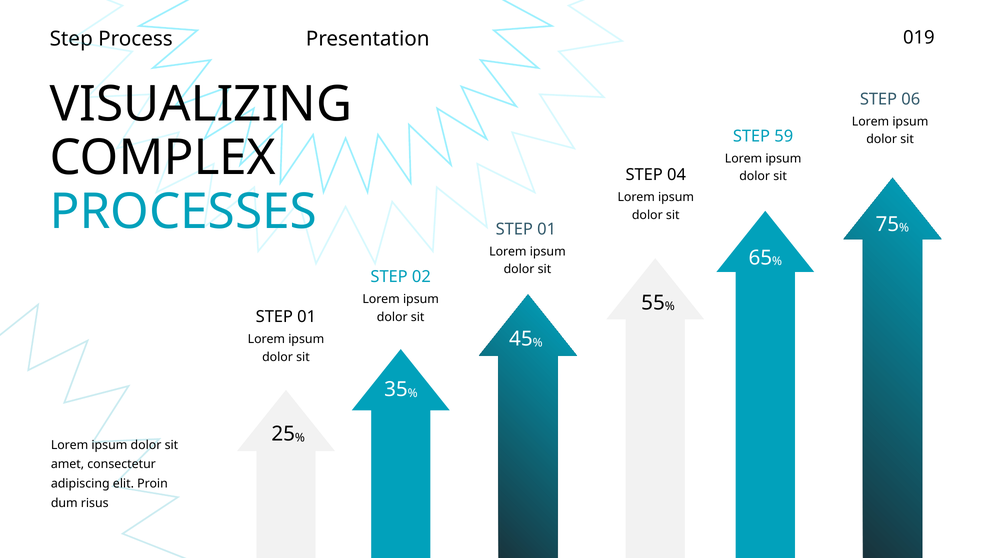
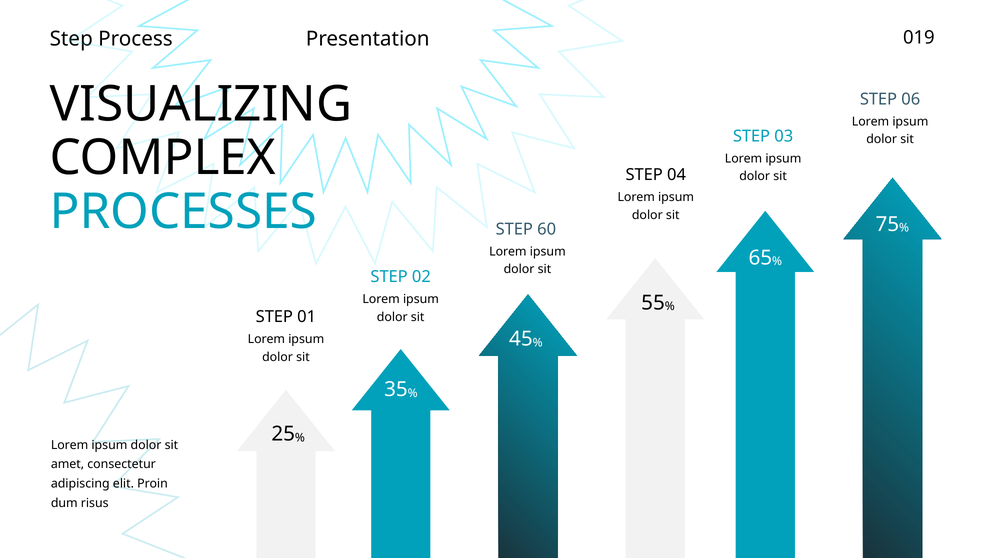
59: 59 -> 03 (784, 136)
01: 01 -> 60 (547, 229)
